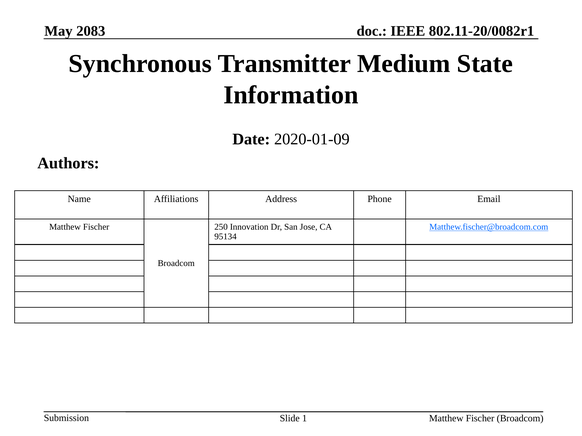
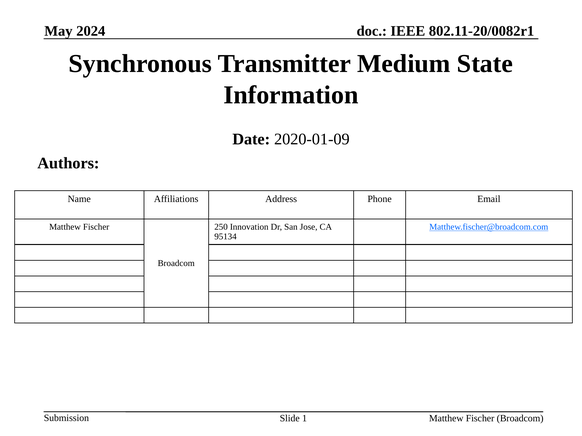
2083: 2083 -> 2024 (91, 31)
